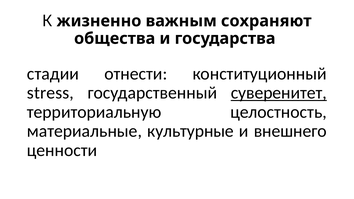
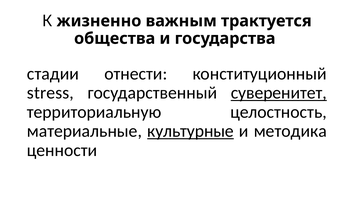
сохраняют: сохраняют -> трактуется (266, 21)
культурные underline: none -> present (190, 131)
внешнего: внешнего -> методика (290, 131)
